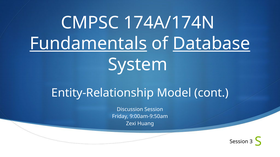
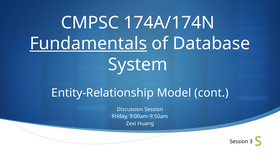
Database underline: present -> none (211, 44)
